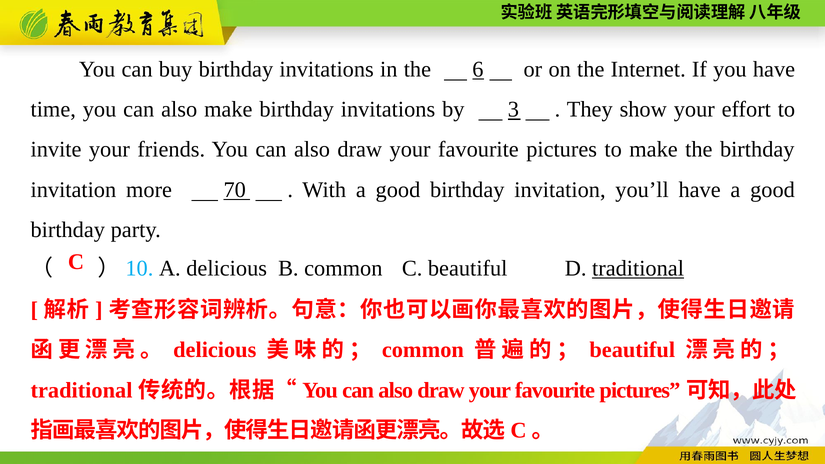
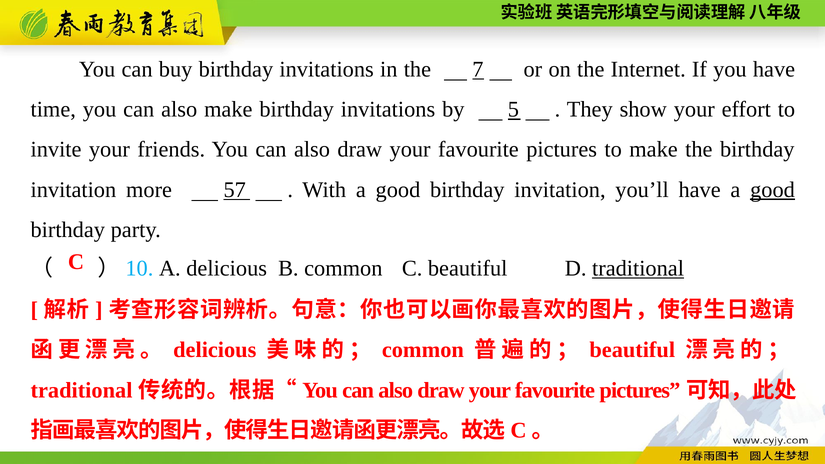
6: 6 -> 7 (478, 69)
3: 3 -> 5 (513, 109)
70: 70 -> 57 (235, 190)
good underline: none -> present (773, 190)
